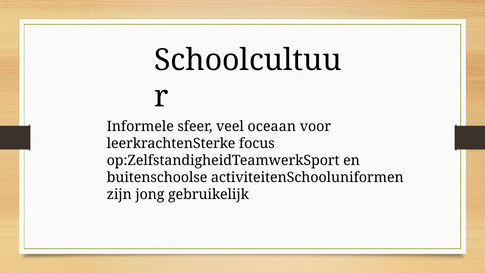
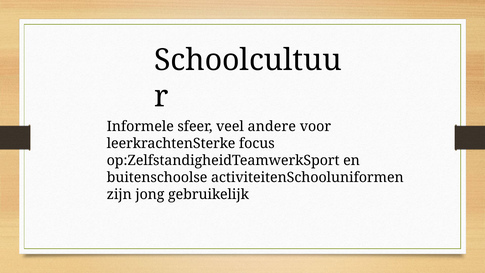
oceaan: oceaan -> andere (272, 126)
